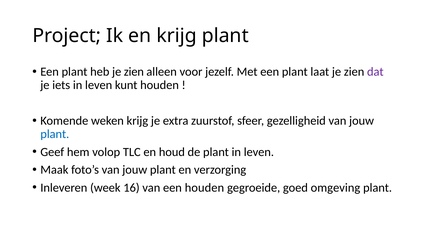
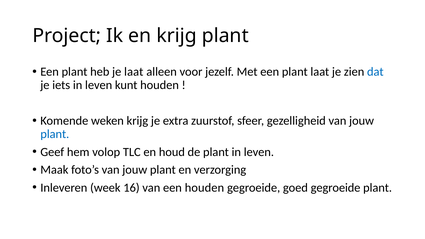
heb je zien: zien -> laat (134, 72)
dat colour: purple -> blue (375, 72)
goed omgeving: omgeving -> gegroeide (336, 188)
